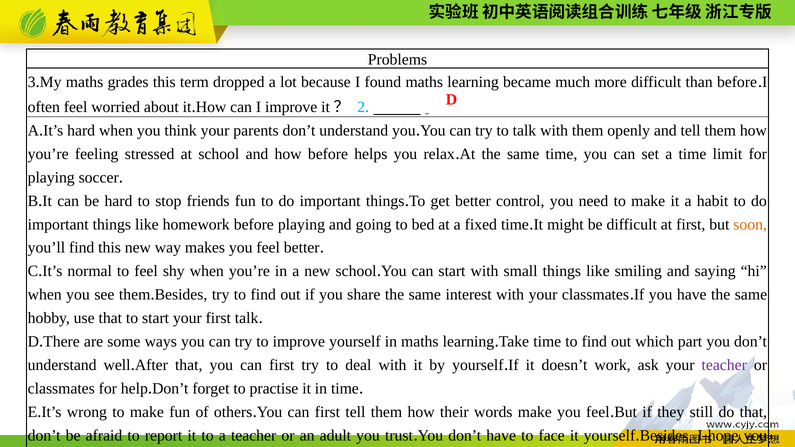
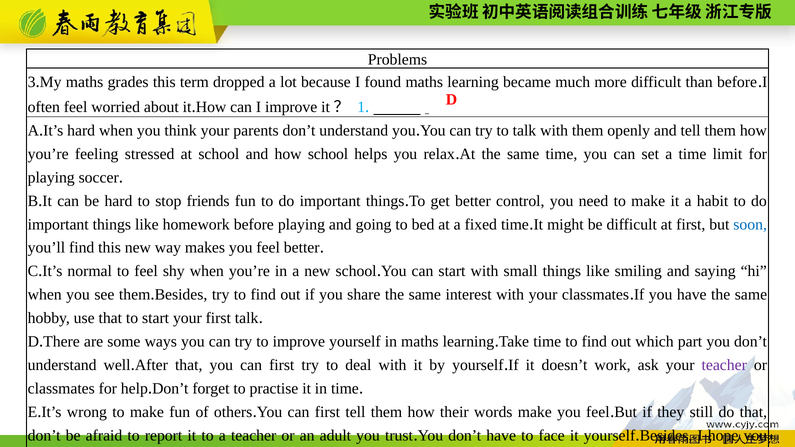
2: 2 -> 1 (361, 107)
how before: before -> school (328, 154)
soon colour: orange -> blue (750, 224)
